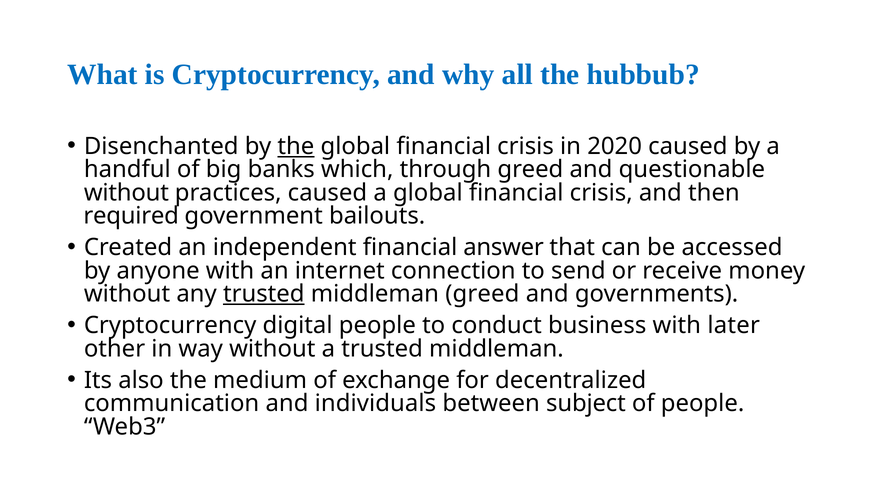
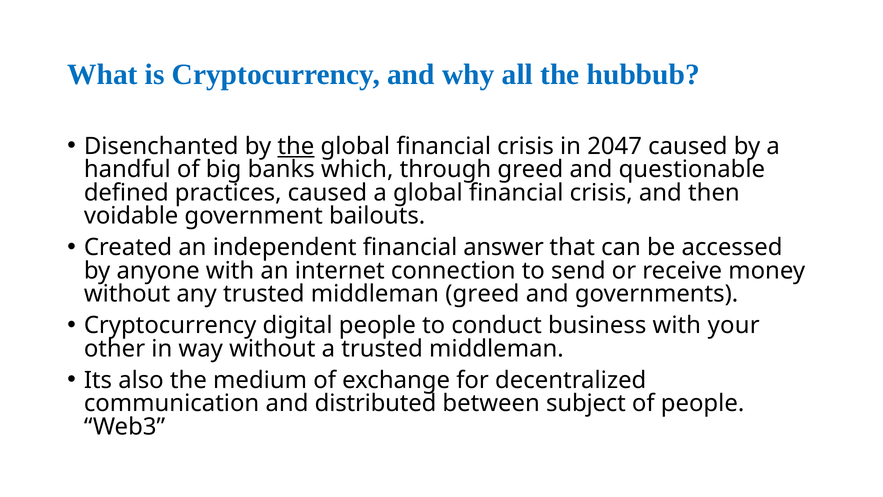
2020: 2020 -> 2047 (615, 146)
without: without -> defined (126, 193)
required: required -> voidable (131, 216)
trusted underline: present -> none (264, 294)
later: later -> your (734, 325)
individuals: individuals -> distributed (376, 403)
